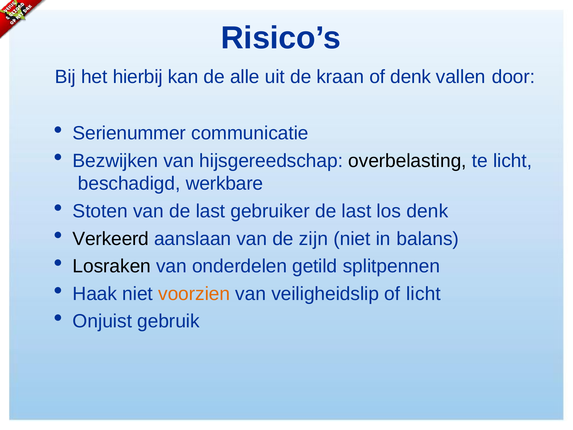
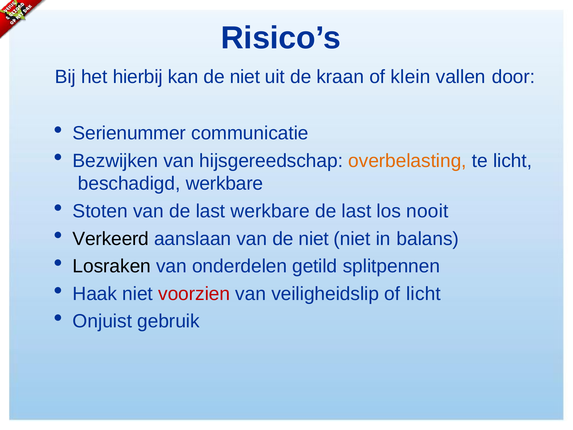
kan de alle: alle -> niet (245, 77)
of denk: denk -> klein (411, 77)
overbelasting colour: black -> orange (407, 161)
last gebruiker: gebruiker -> werkbare (270, 211)
los denk: denk -> nooit (427, 211)
van de zijn: zijn -> niet (314, 239)
voorzien colour: orange -> red (194, 294)
